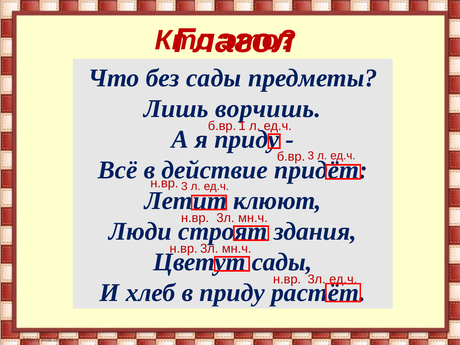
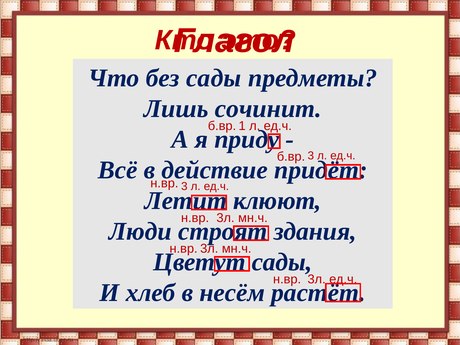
ворчишь: ворчишь -> сочинит (268, 109)
в приду: приду -> несём (232, 293)
